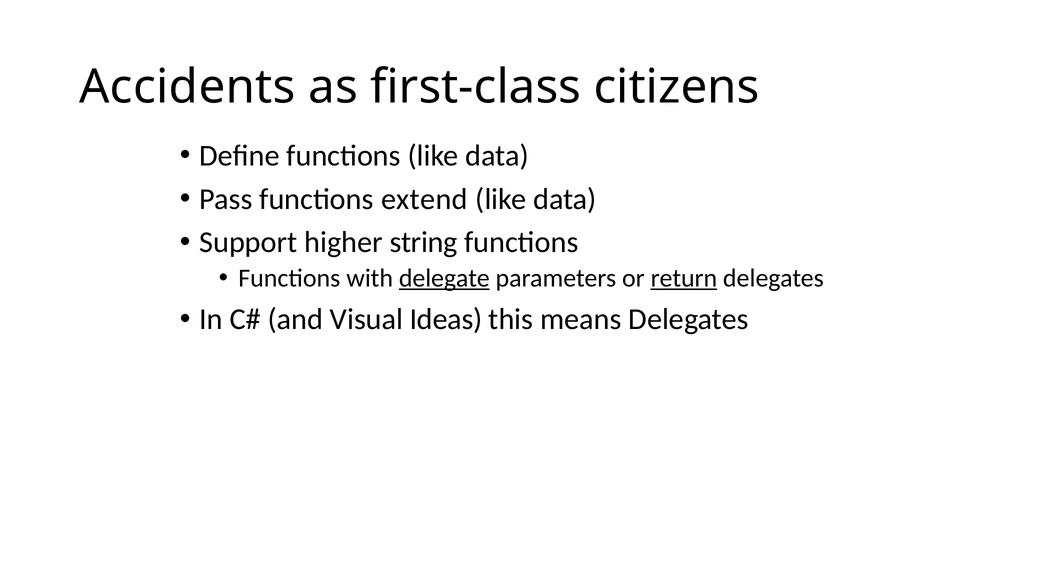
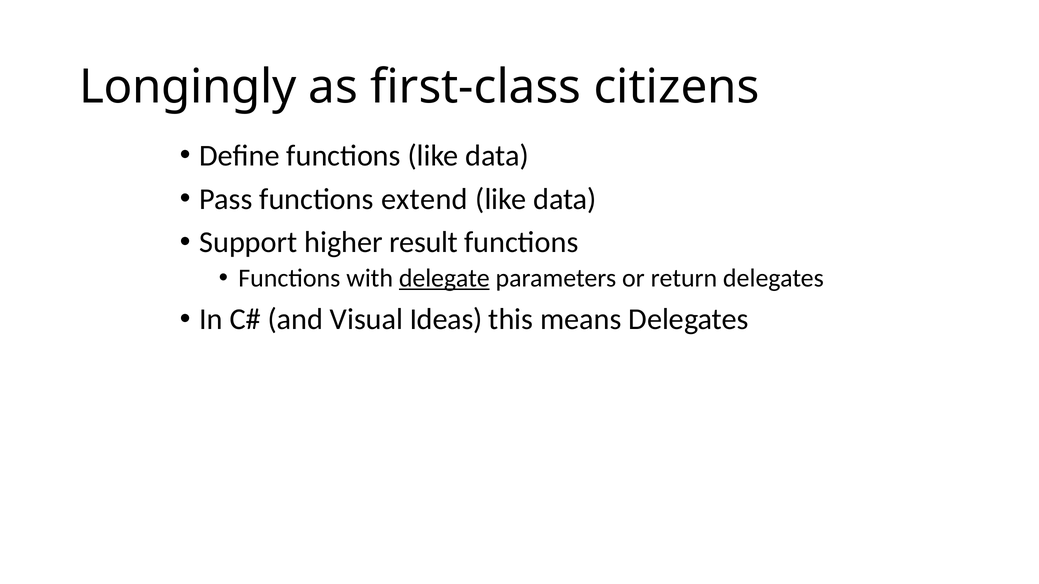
Accidents: Accidents -> Longingly (188, 87)
string: string -> result (424, 243)
return underline: present -> none (684, 278)
